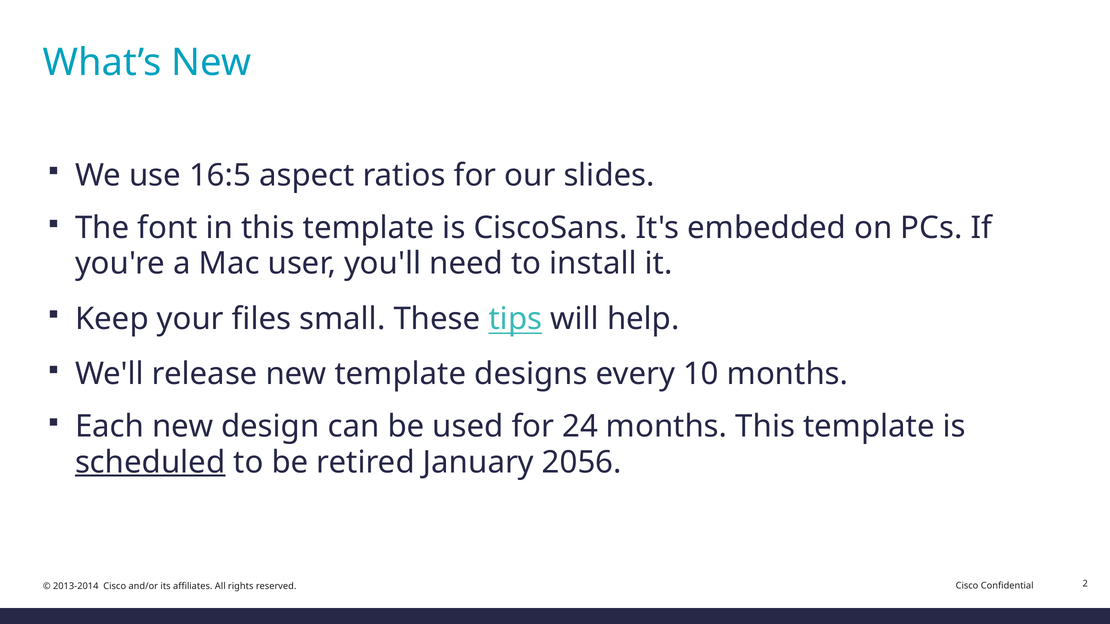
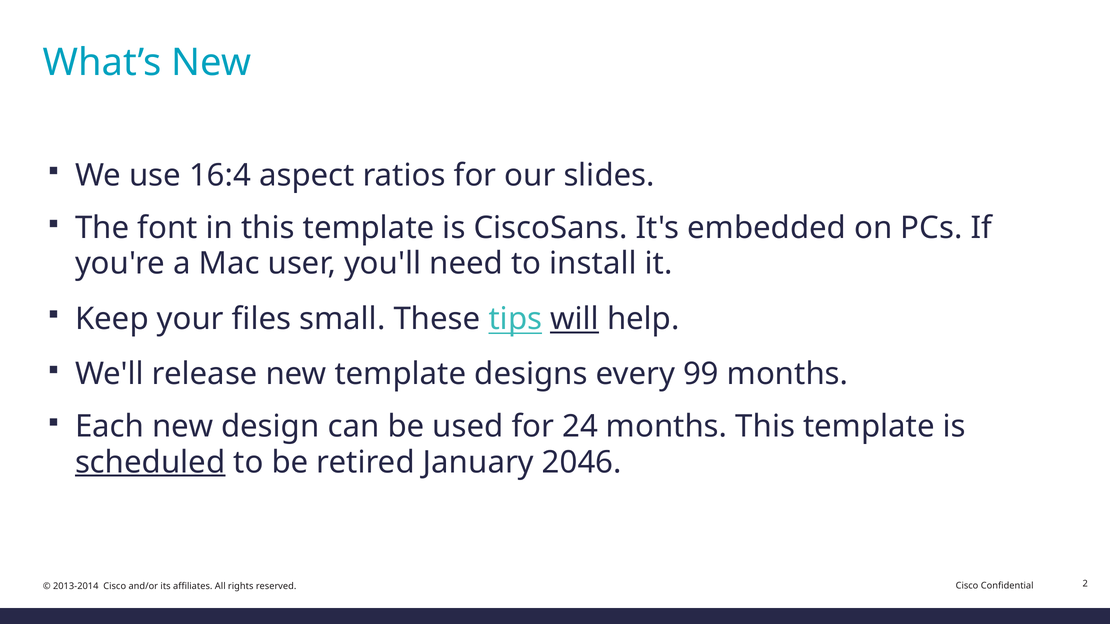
16:5: 16:5 -> 16:4 (220, 175)
will underline: none -> present (575, 319)
10: 10 -> 99 (701, 374)
2056: 2056 -> 2046 (582, 463)
